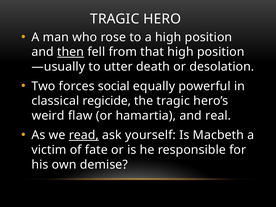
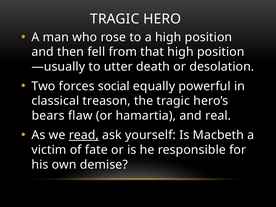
then underline: present -> none (71, 52)
regicide: regicide -> treason (107, 101)
weird: weird -> bears (48, 116)
